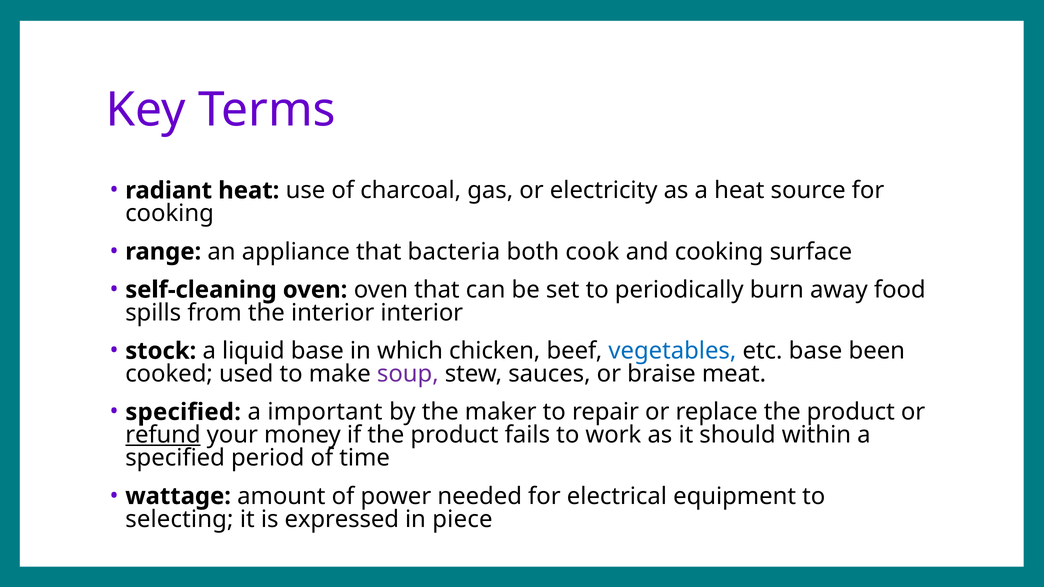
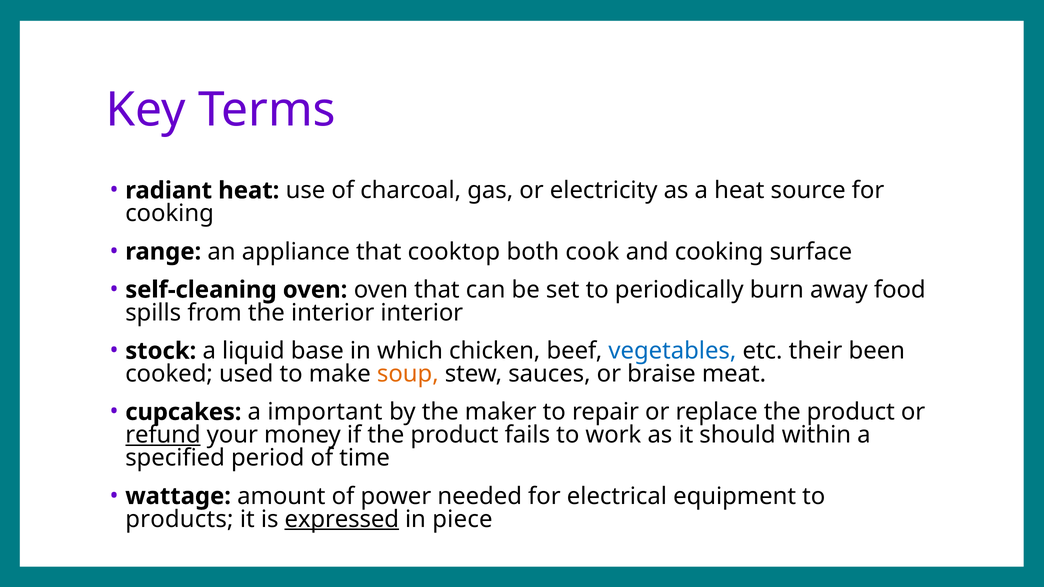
bacteria: bacteria -> cooktop (454, 252)
etc base: base -> their (815, 351)
soup colour: purple -> orange (408, 374)
specified: specified -> cupcakes (183, 412)
selecting: selecting -> products (179, 519)
expressed underline: none -> present (342, 519)
